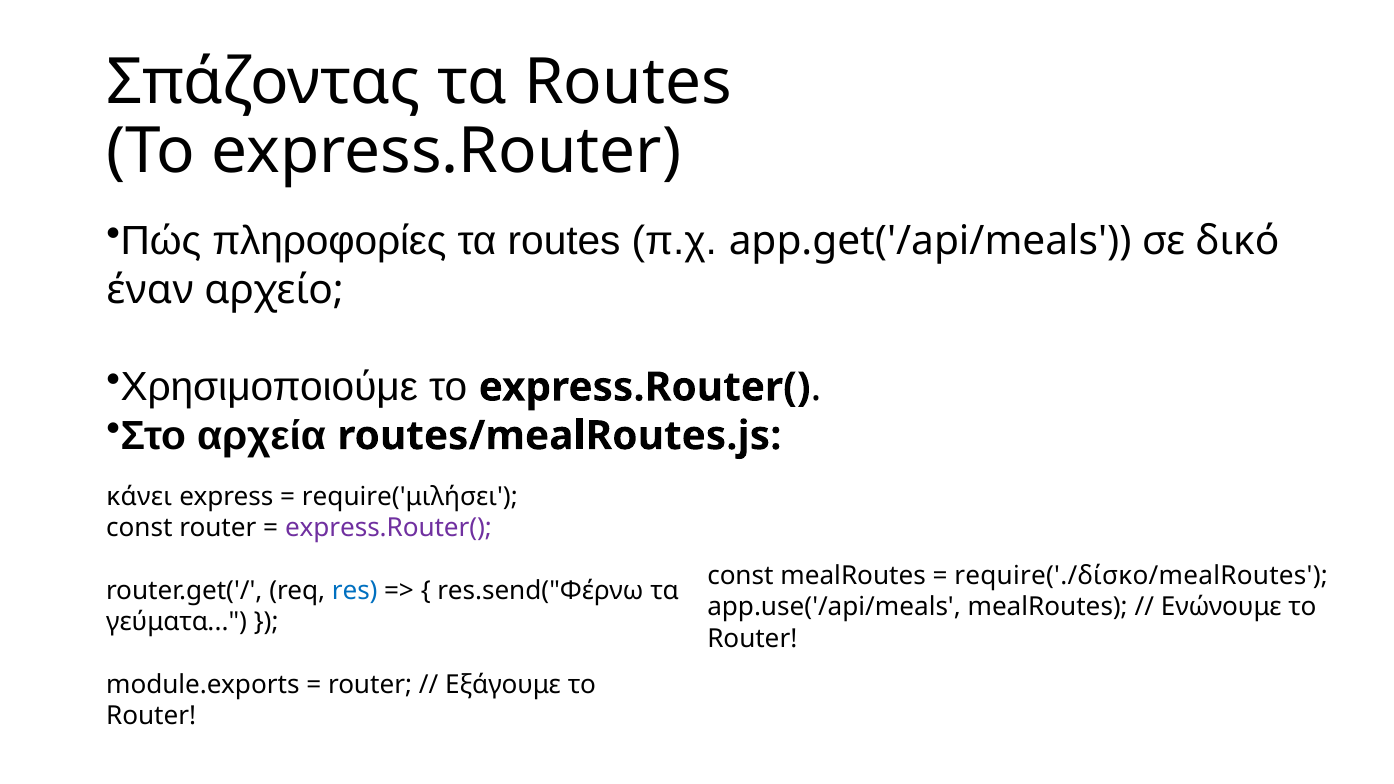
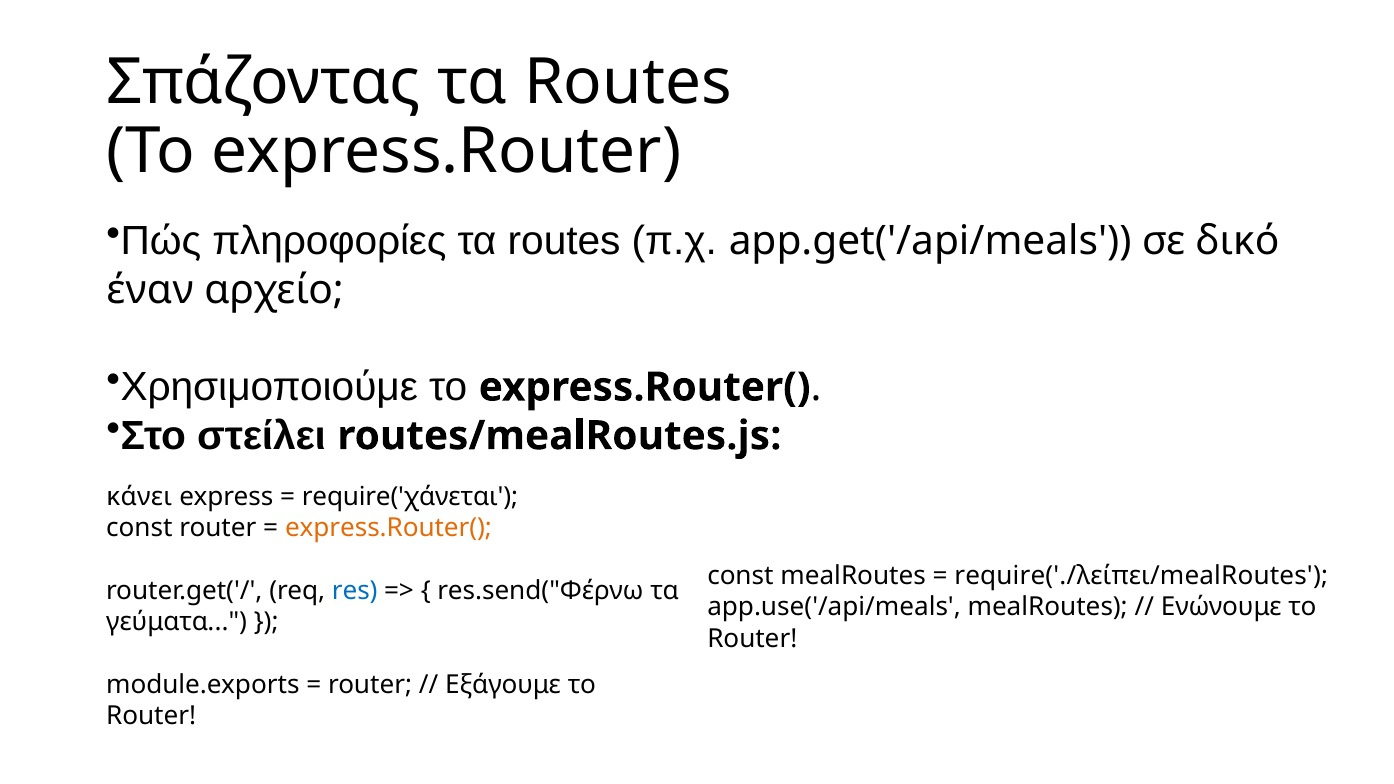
αρχεία: αρχεία -> στείλει (262, 436)
require('μιλήσει: require('μιλήσει -> require('χάνεται (410, 497)
express.Router( colour: purple -> orange (388, 528)
require('./δίσκο/mealRoutes: require('./δίσκο/mealRoutes -> require('./λείπει/mealRoutes (1141, 576)
